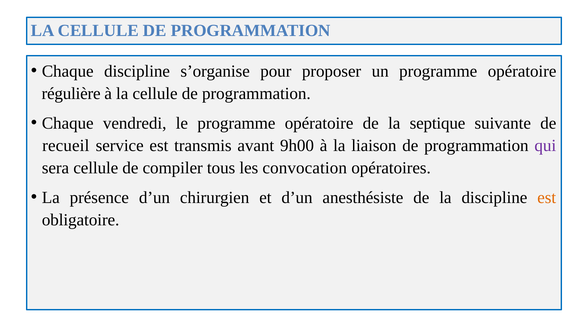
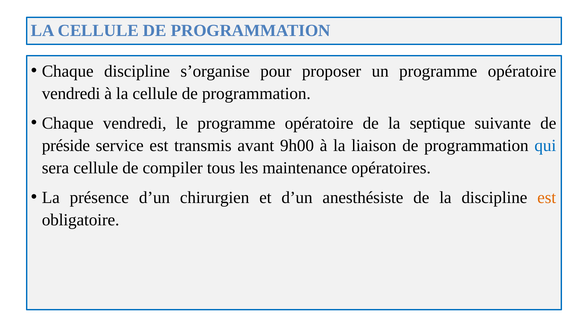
régulière: régulière -> vendredi (71, 94)
recueil: recueil -> préside (66, 146)
qui colour: purple -> blue (545, 146)
convocation: convocation -> maintenance (305, 168)
